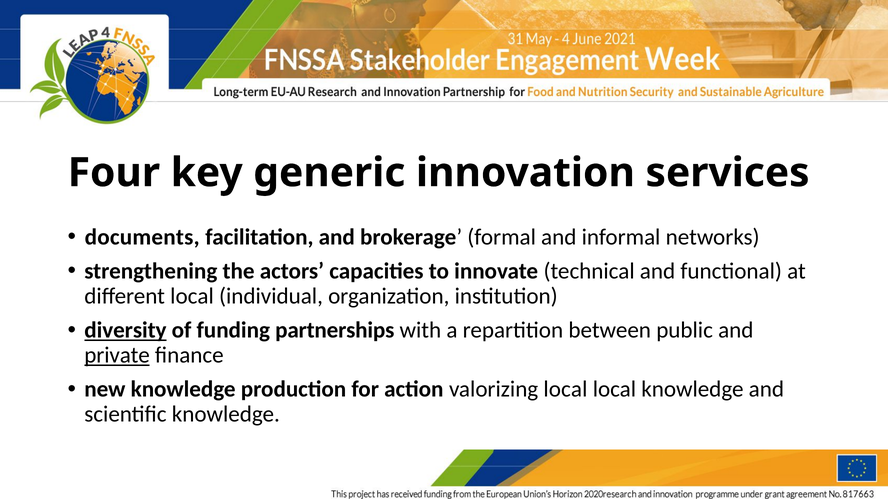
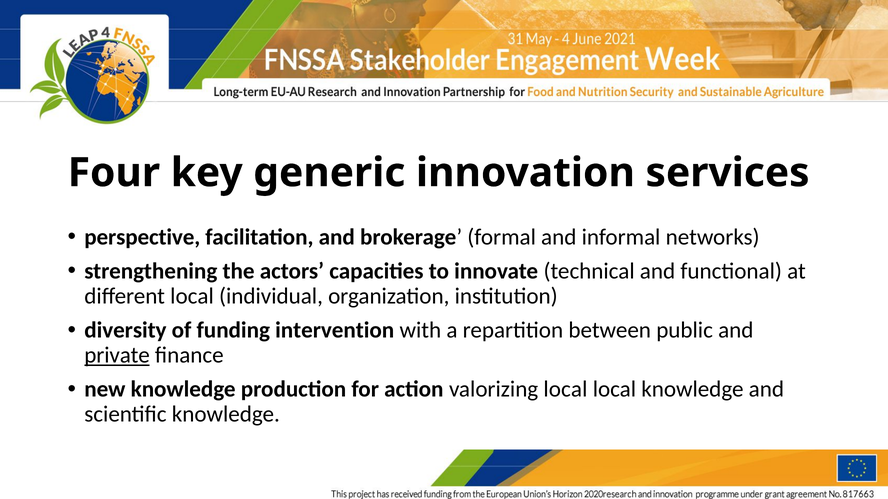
documents: documents -> perspective (142, 237)
diversity underline: present -> none (125, 331)
partnerships: partnerships -> intervention (335, 331)
